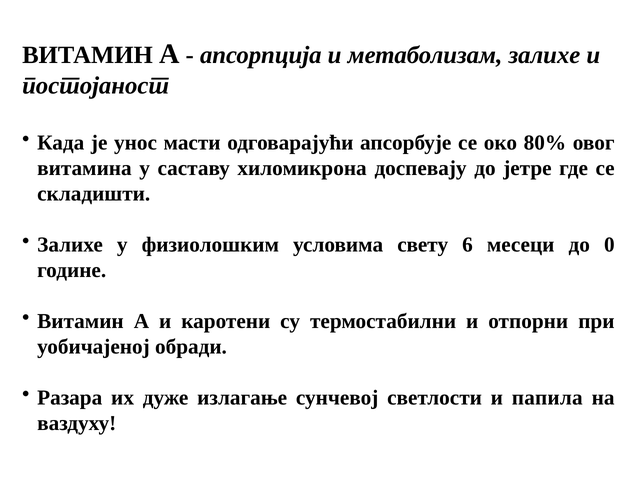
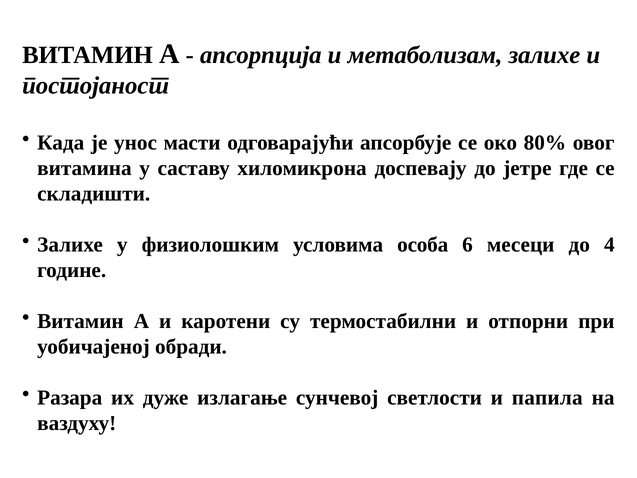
свету: свету -> особа (423, 245)
0: 0 -> 4 (609, 245)
